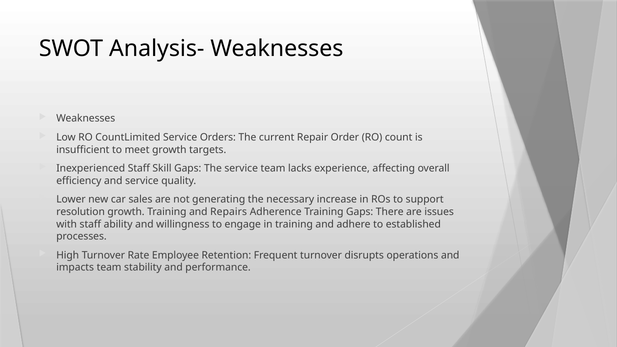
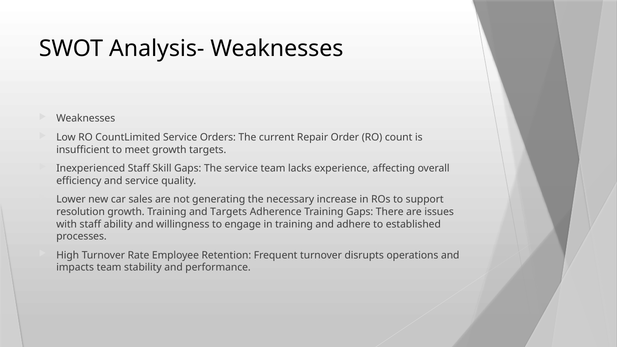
and Repairs: Repairs -> Targets (229, 212)
